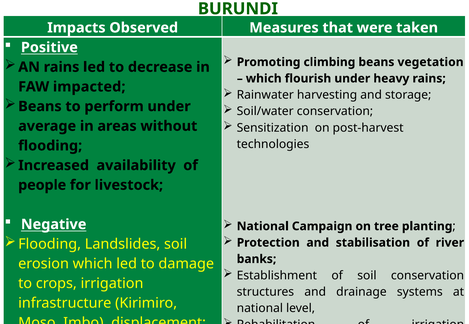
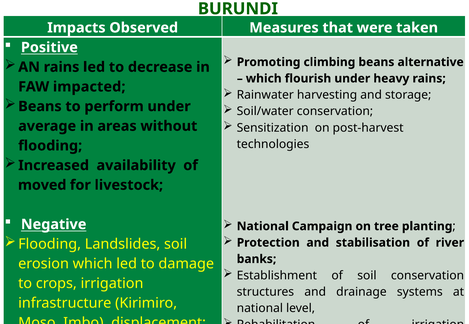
vegetation: vegetation -> alternative (431, 62)
people: people -> moved (42, 185)
